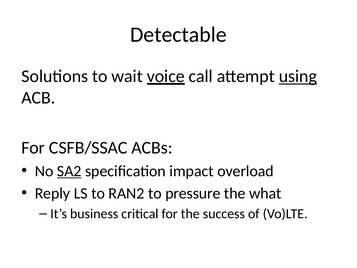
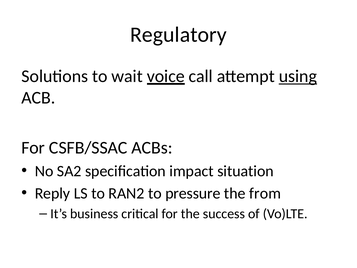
Detectable: Detectable -> Regulatory (178, 35)
SA2 underline: present -> none (69, 171)
overload: overload -> situation (245, 171)
what: what -> from (265, 193)
